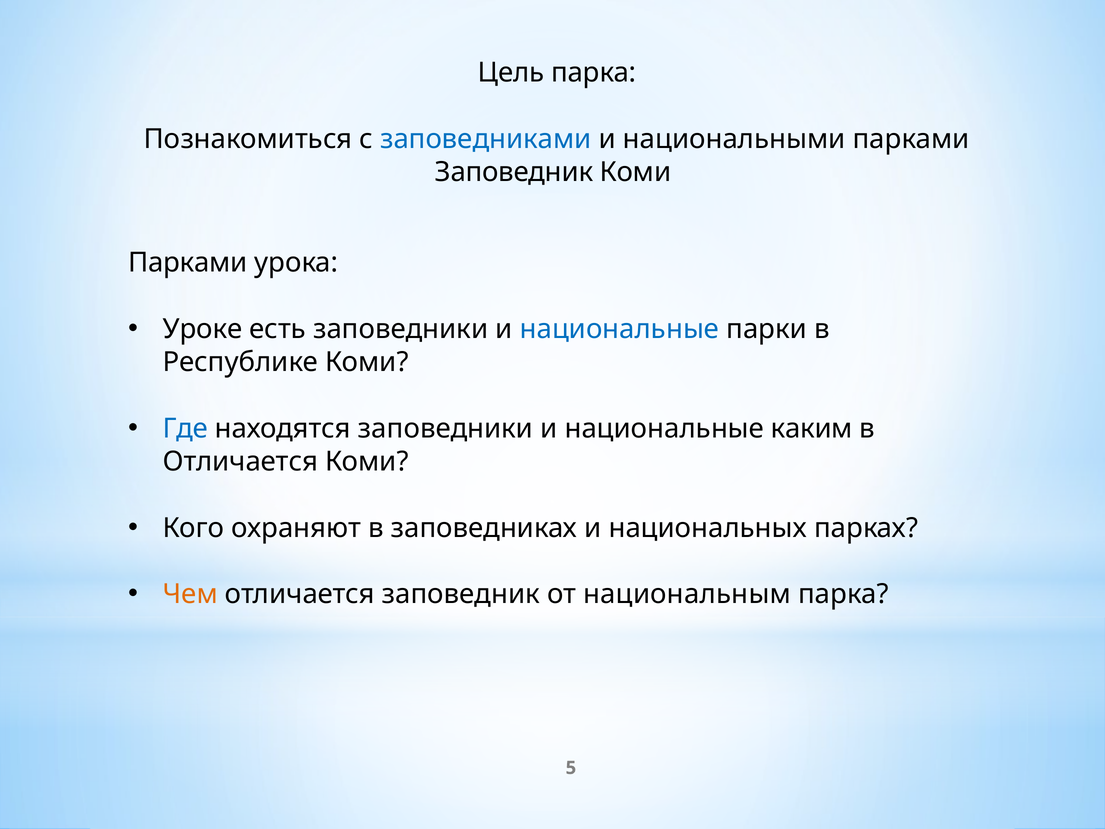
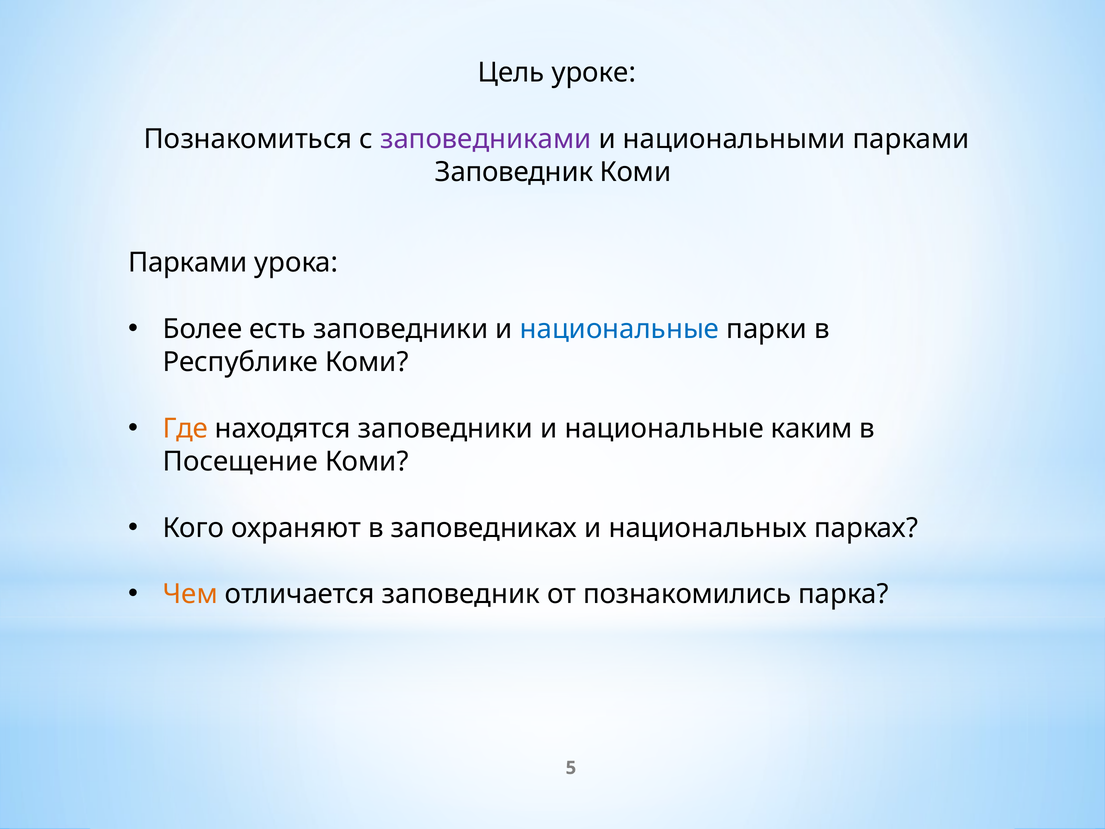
Цель парка: парка -> уроке (594, 73)
заповедниками colour: blue -> purple (486, 139)
Уроке: Уроке -> Более (203, 329)
Где colour: blue -> orange (185, 428)
Отличается: Отличается -> Посещение (240, 461)
национальным: национальным -> познакомились (687, 594)
